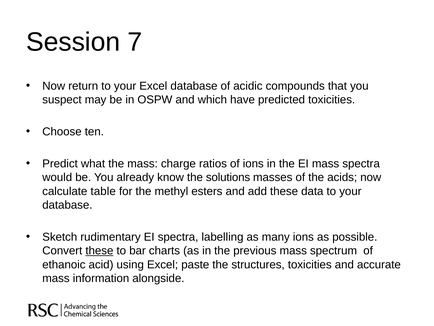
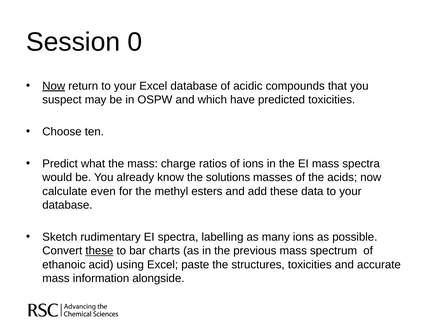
7: 7 -> 0 (135, 42)
Now underline: none -> present (54, 86)
table: table -> even (103, 191)
